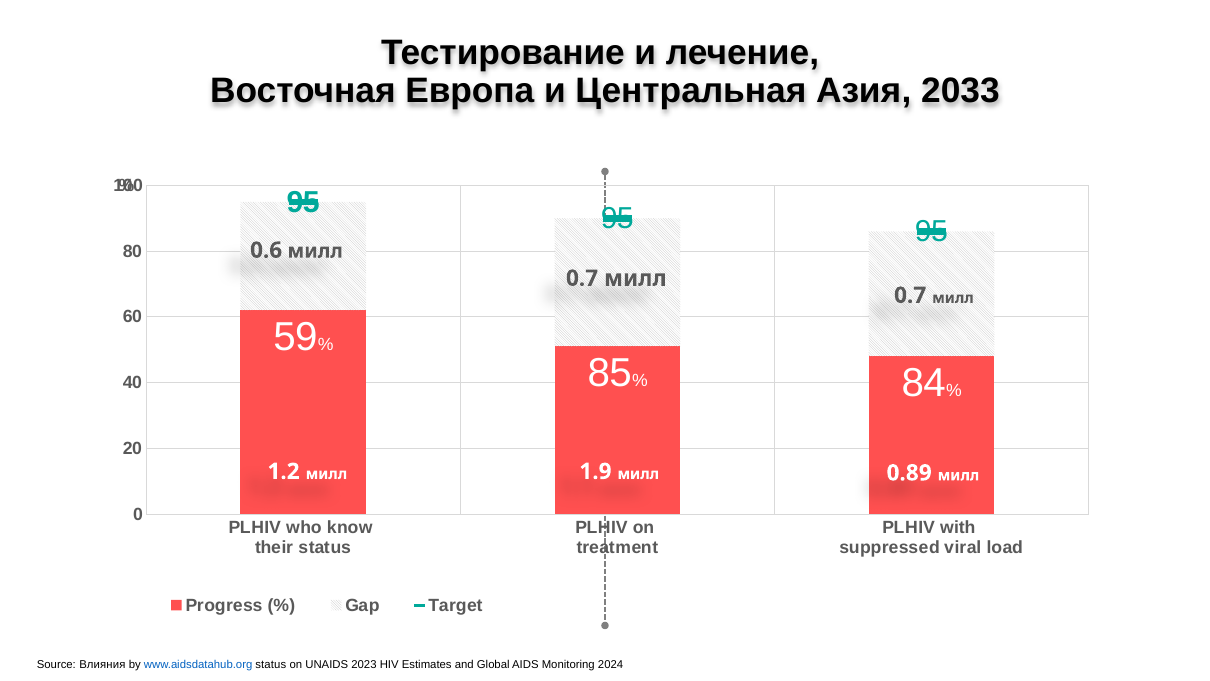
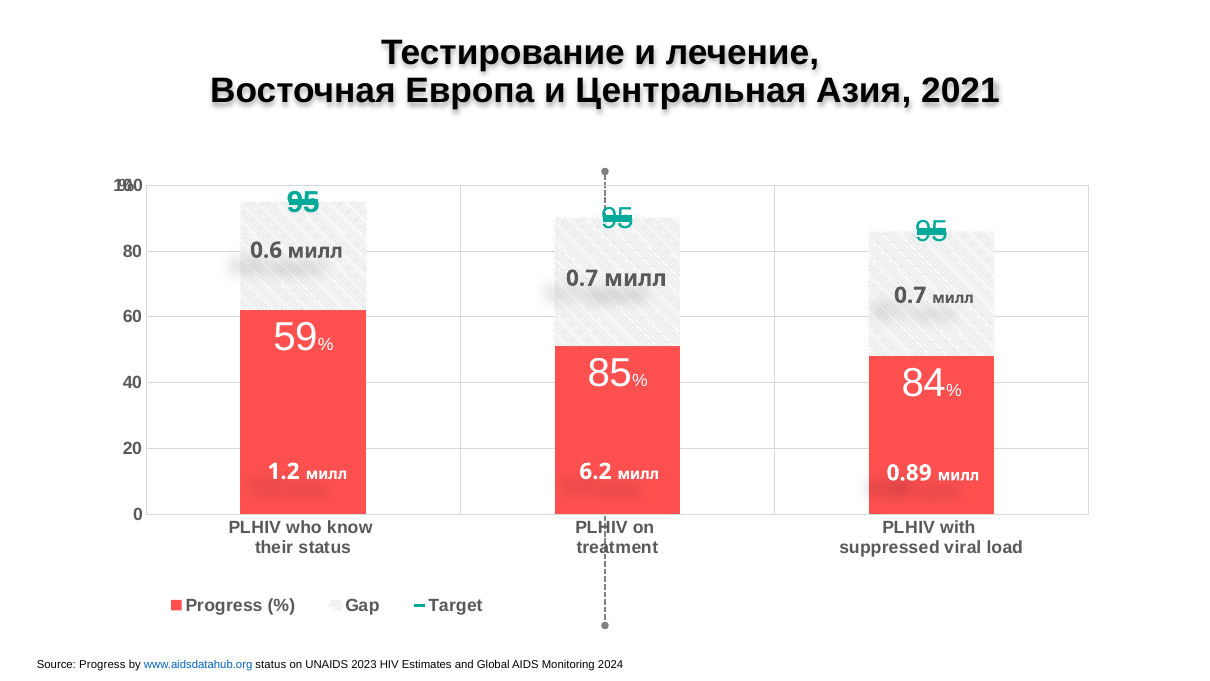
2033: 2033 -> 2021 (960, 91)
1.9: 1.9 -> 6.2 (595, 471)
Source Влияния: Влияния -> Progress (102, 664)
